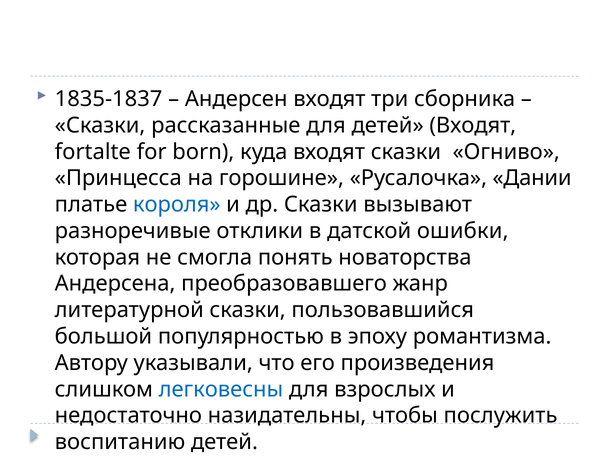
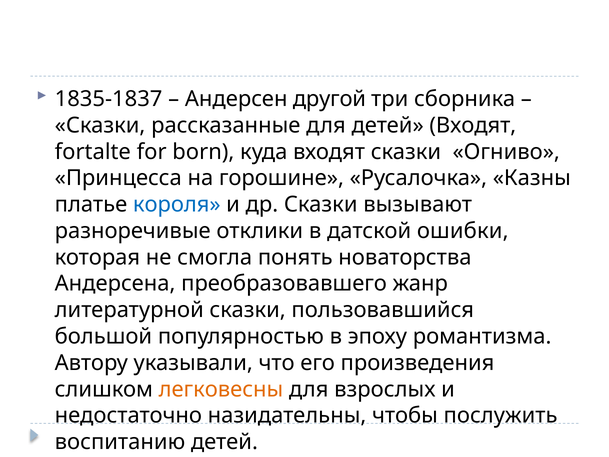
Андерсен входят: входят -> другой (329, 99)
Дании: Дании -> Казны (532, 178)
легковесны colour: blue -> orange (221, 389)
